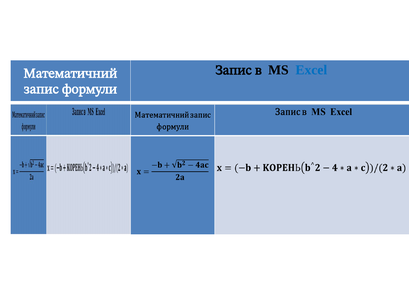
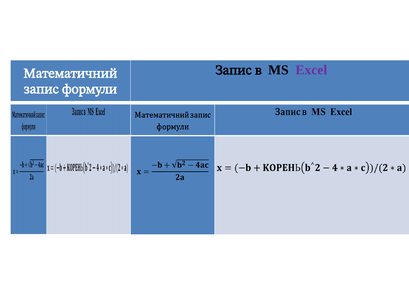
Excel colour: blue -> purple (311, 70)
